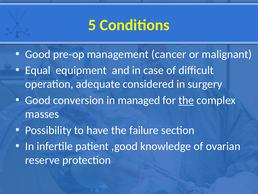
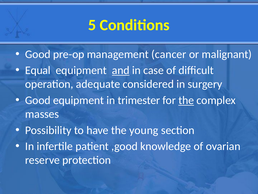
and underline: none -> present (121, 70)
Good conversion: conversion -> equipment (79, 100)
managed: managed -> trimester (139, 100)
failure: failure -> young (144, 130)
